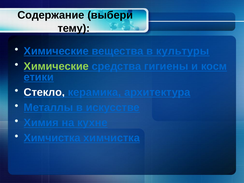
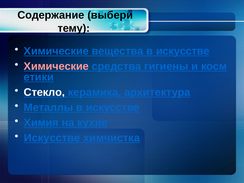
вещества в культуры: культуры -> искусстве (183, 51)
Химические colour: light green -> pink (56, 66)
Химчистка: Химчистка -> Искусстве (52, 138)
